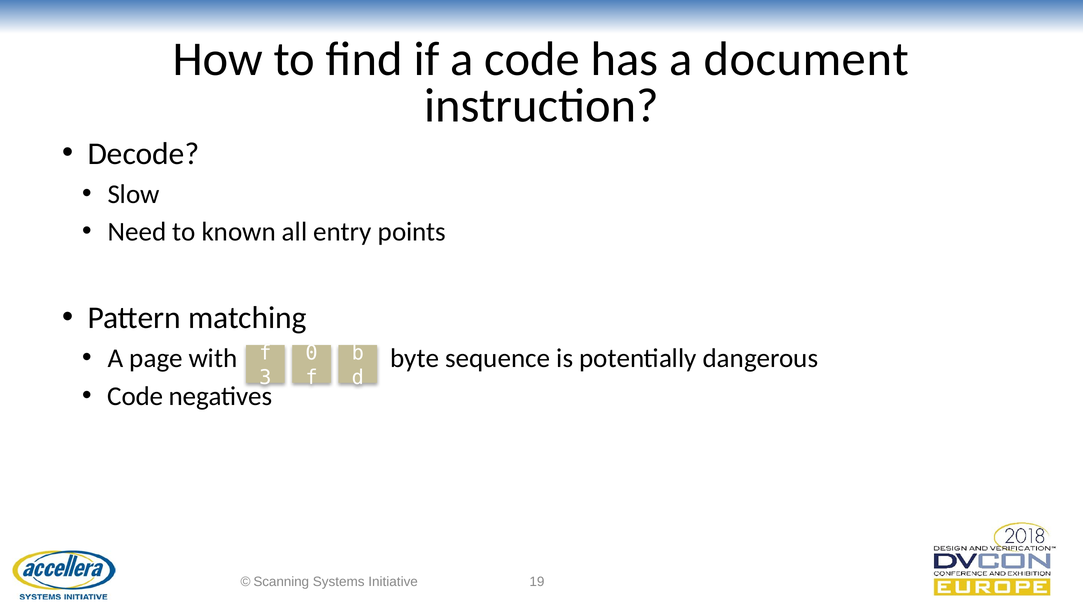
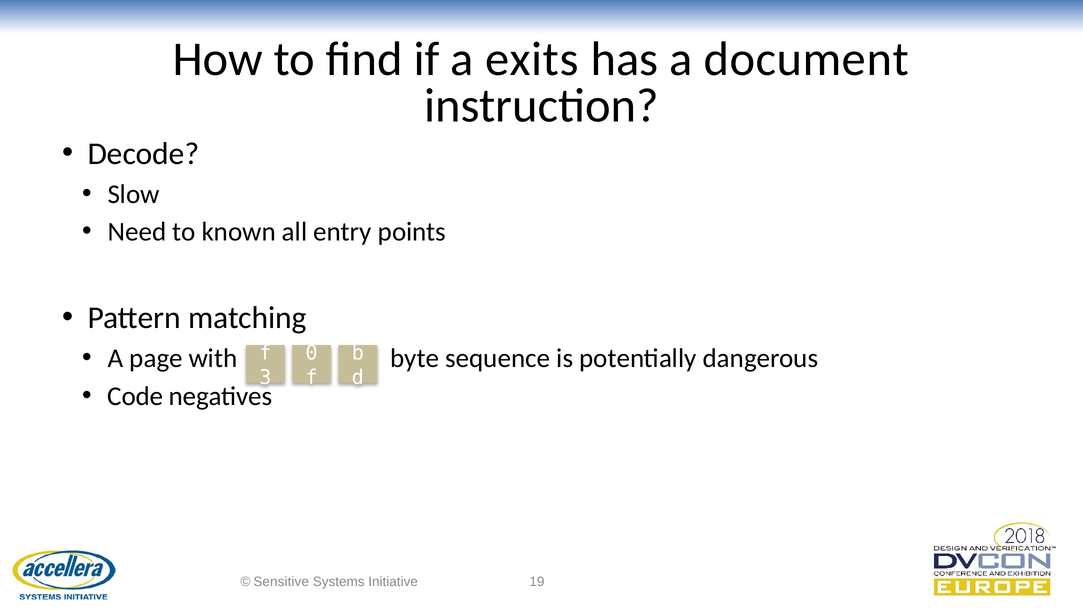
a code: code -> exits (532, 59)
Scanning: Scanning -> Sensitive (281, 582)
